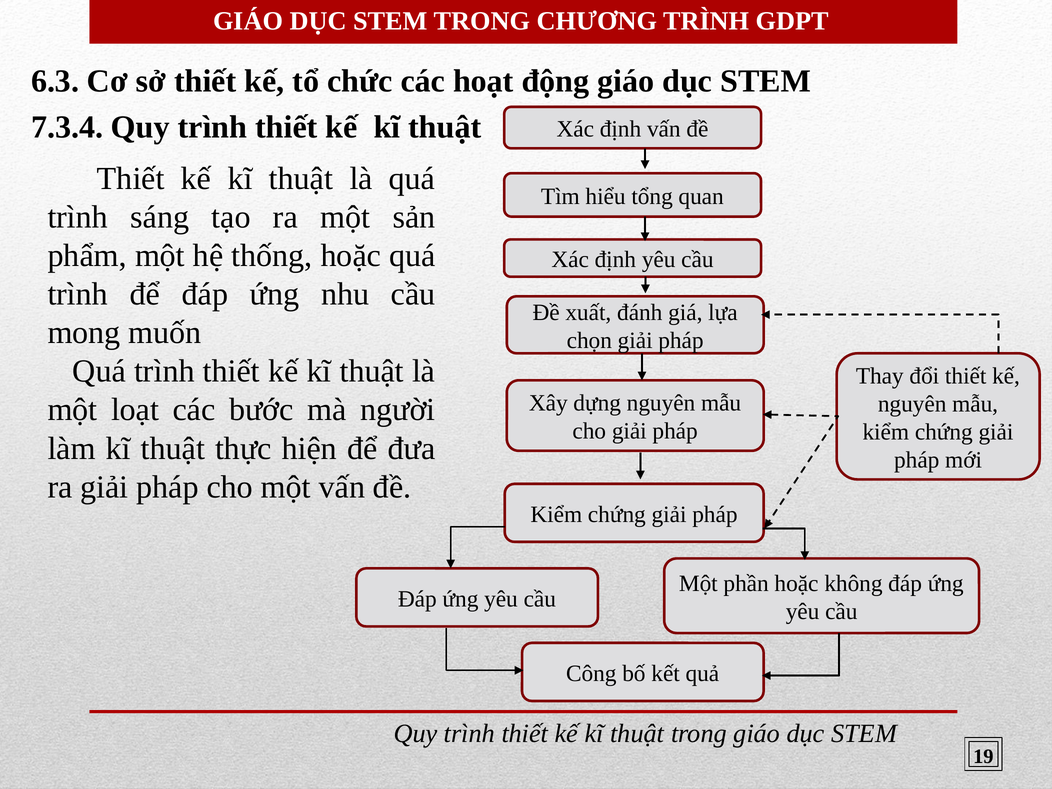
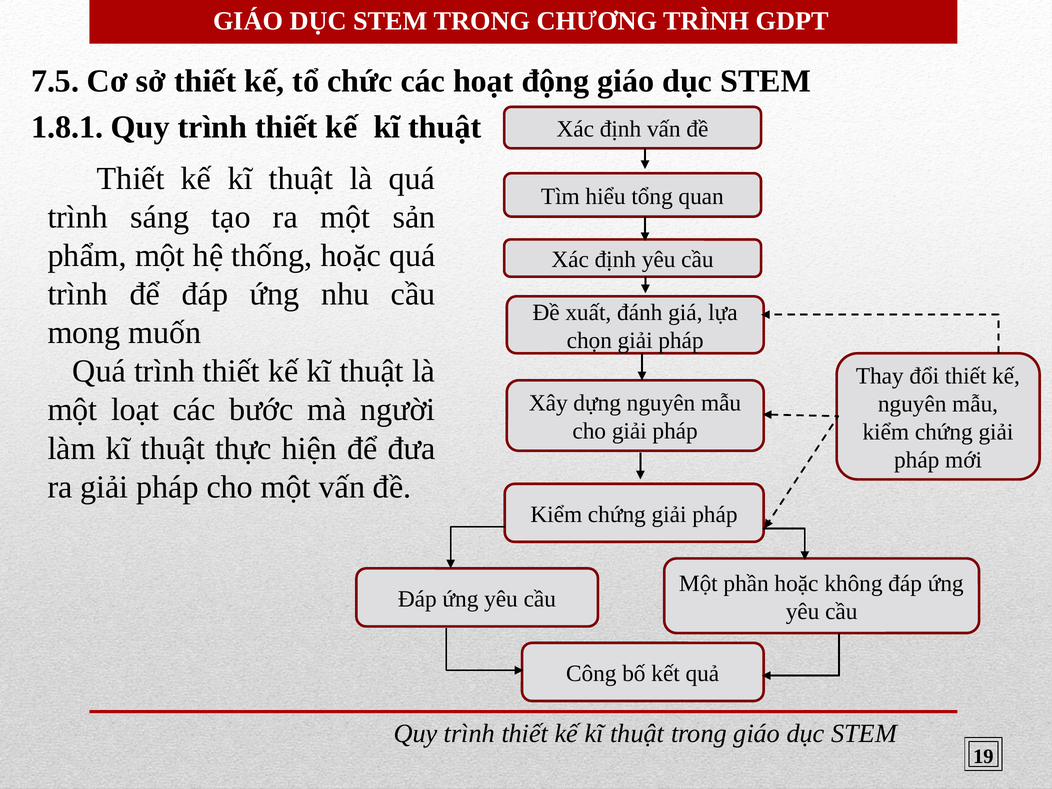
6.3: 6.3 -> 7.5 (55, 81)
7.3.4: 7.3.4 -> 1.8.1 (67, 127)
